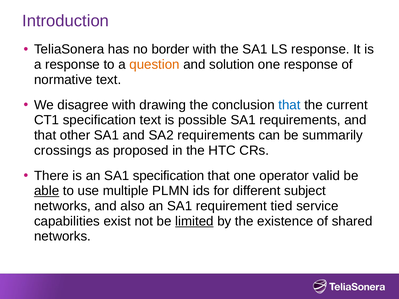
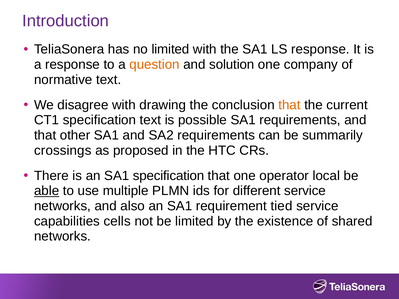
no border: border -> limited (170, 49)
one response: response -> company (311, 65)
that colour: blue -> orange (289, 105)
valid: valid -> local (326, 176)
different subject: subject -> service (305, 191)
exist: exist -> cells (117, 221)
limited underline: present -> none (194, 221)
